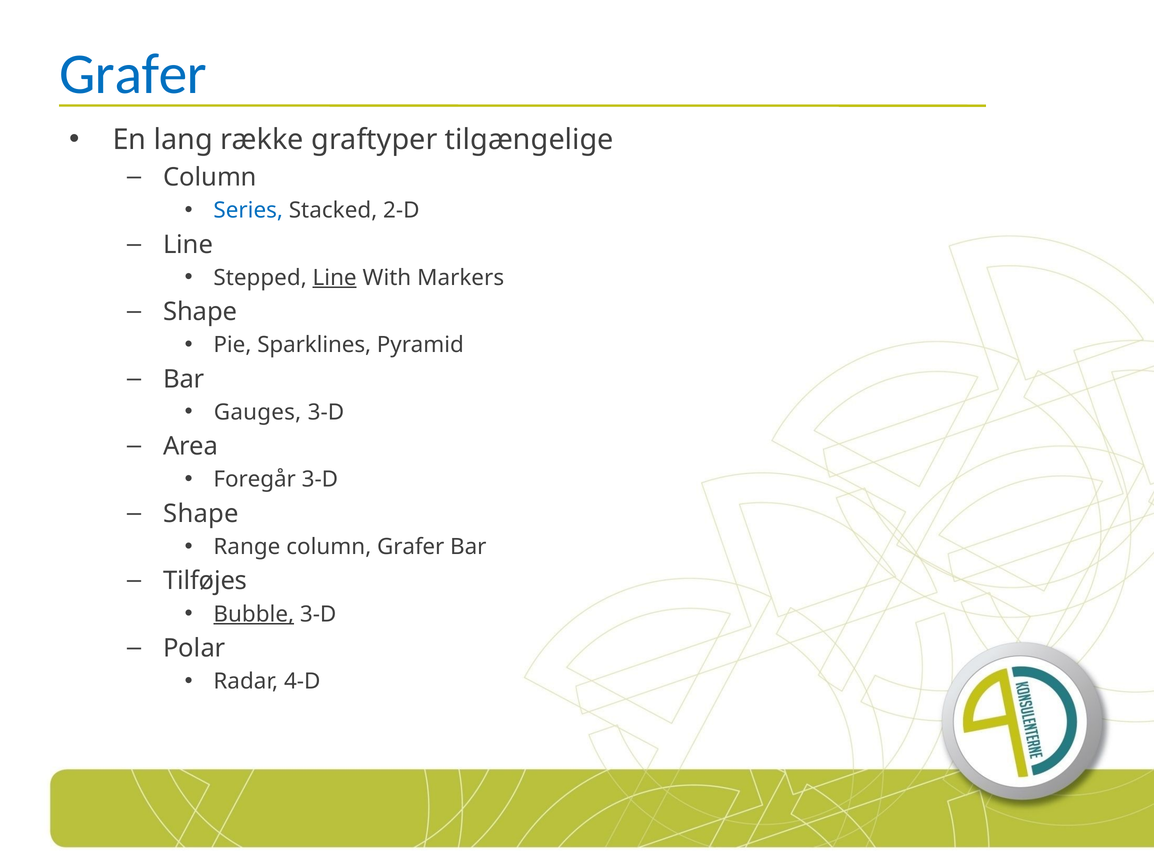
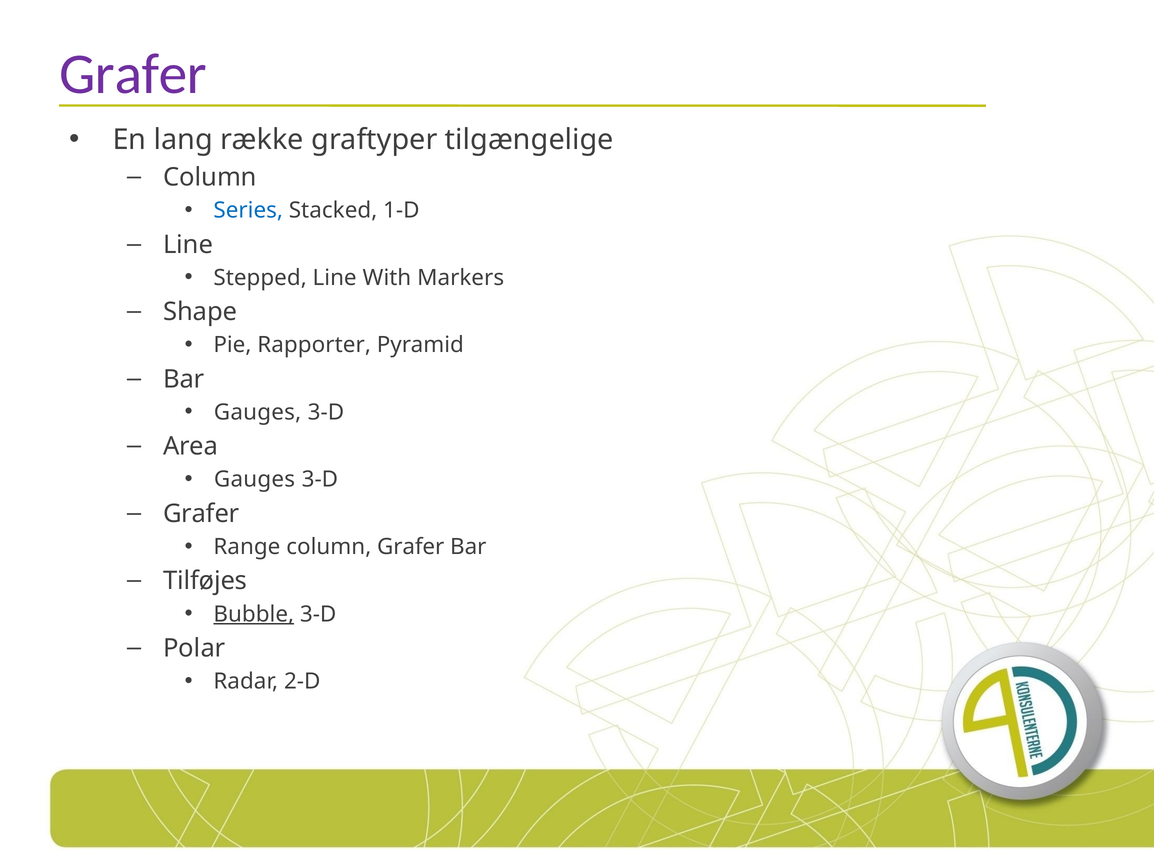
Grafer colour: blue -> purple (133, 74)
2-D: 2-D -> 1-D (401, 210)
Line underline: present -> none (335, 278)
Sparklines: Sparklines -> Rapporter (314, 345)
Foregår: Foregår -> Gauges (255, 480)
Shape: Shape -> Grafer (201, 514)
4-D: 4-D -> 2-D (302, 682)
